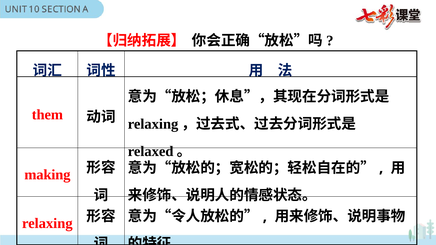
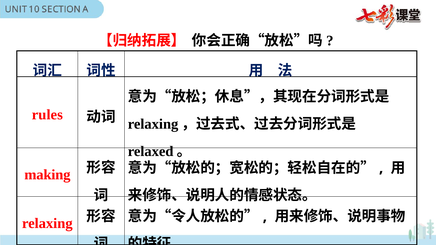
them: them -> rules (47, 115)
